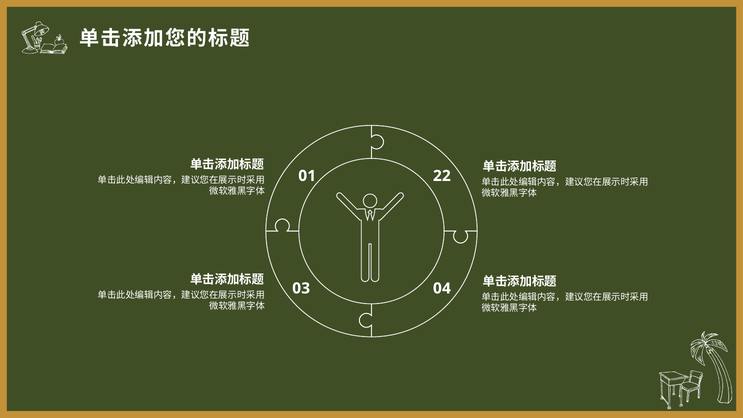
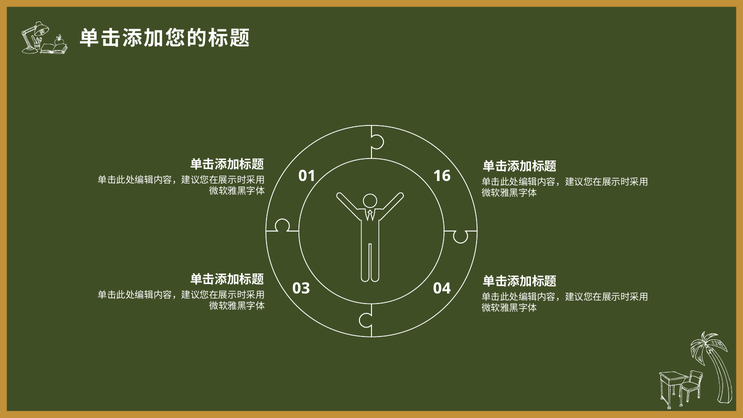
22: 22 -> 16 (442, 176)
